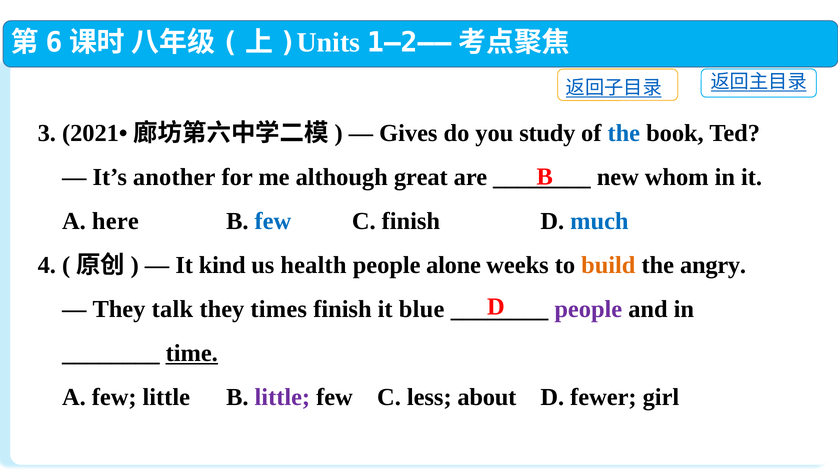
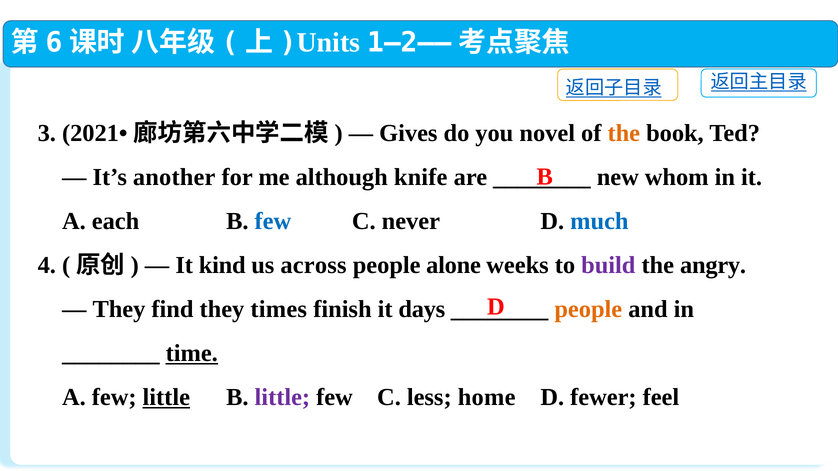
study: study -> novel (547, 133)
the colour: blue -> orange (624, 133)
great: great -> knife (421, 177)
here: here -> each (116, 221)
C finish: finish -> never (411, 221)
health: health -> across (313, 265)
build colour: orange -> purple (608, 265)
talk: talk -> find (173, 309)
blue: blue -> days (422, 309)
people colour: purple -> orange (588, 309)
little underline: none -> present (166, 397)
about: about -> home (487, 397)
girl: girl -> feel (661, 397)
